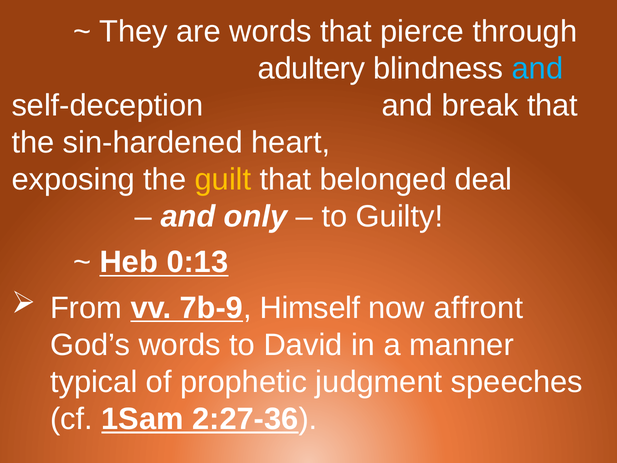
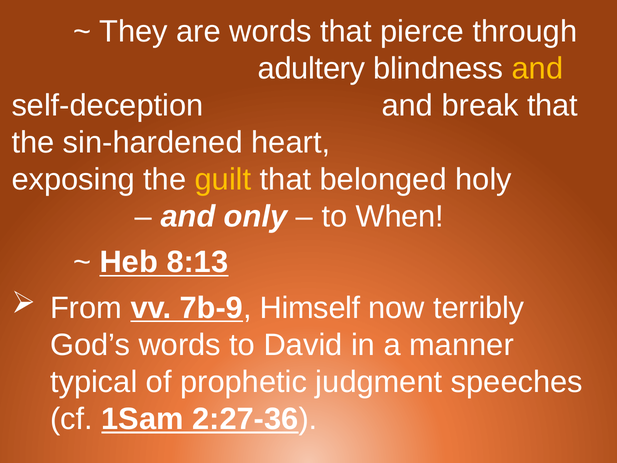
and colour: light blue -> yellow (538, 68)
deal: deal -> holy (483, 179)
Guilty: Guilty -> When (400, 216)
0:13: 0:13 -> 8:13 (197, 262)
affront: affront -> terribly (479, 308)
